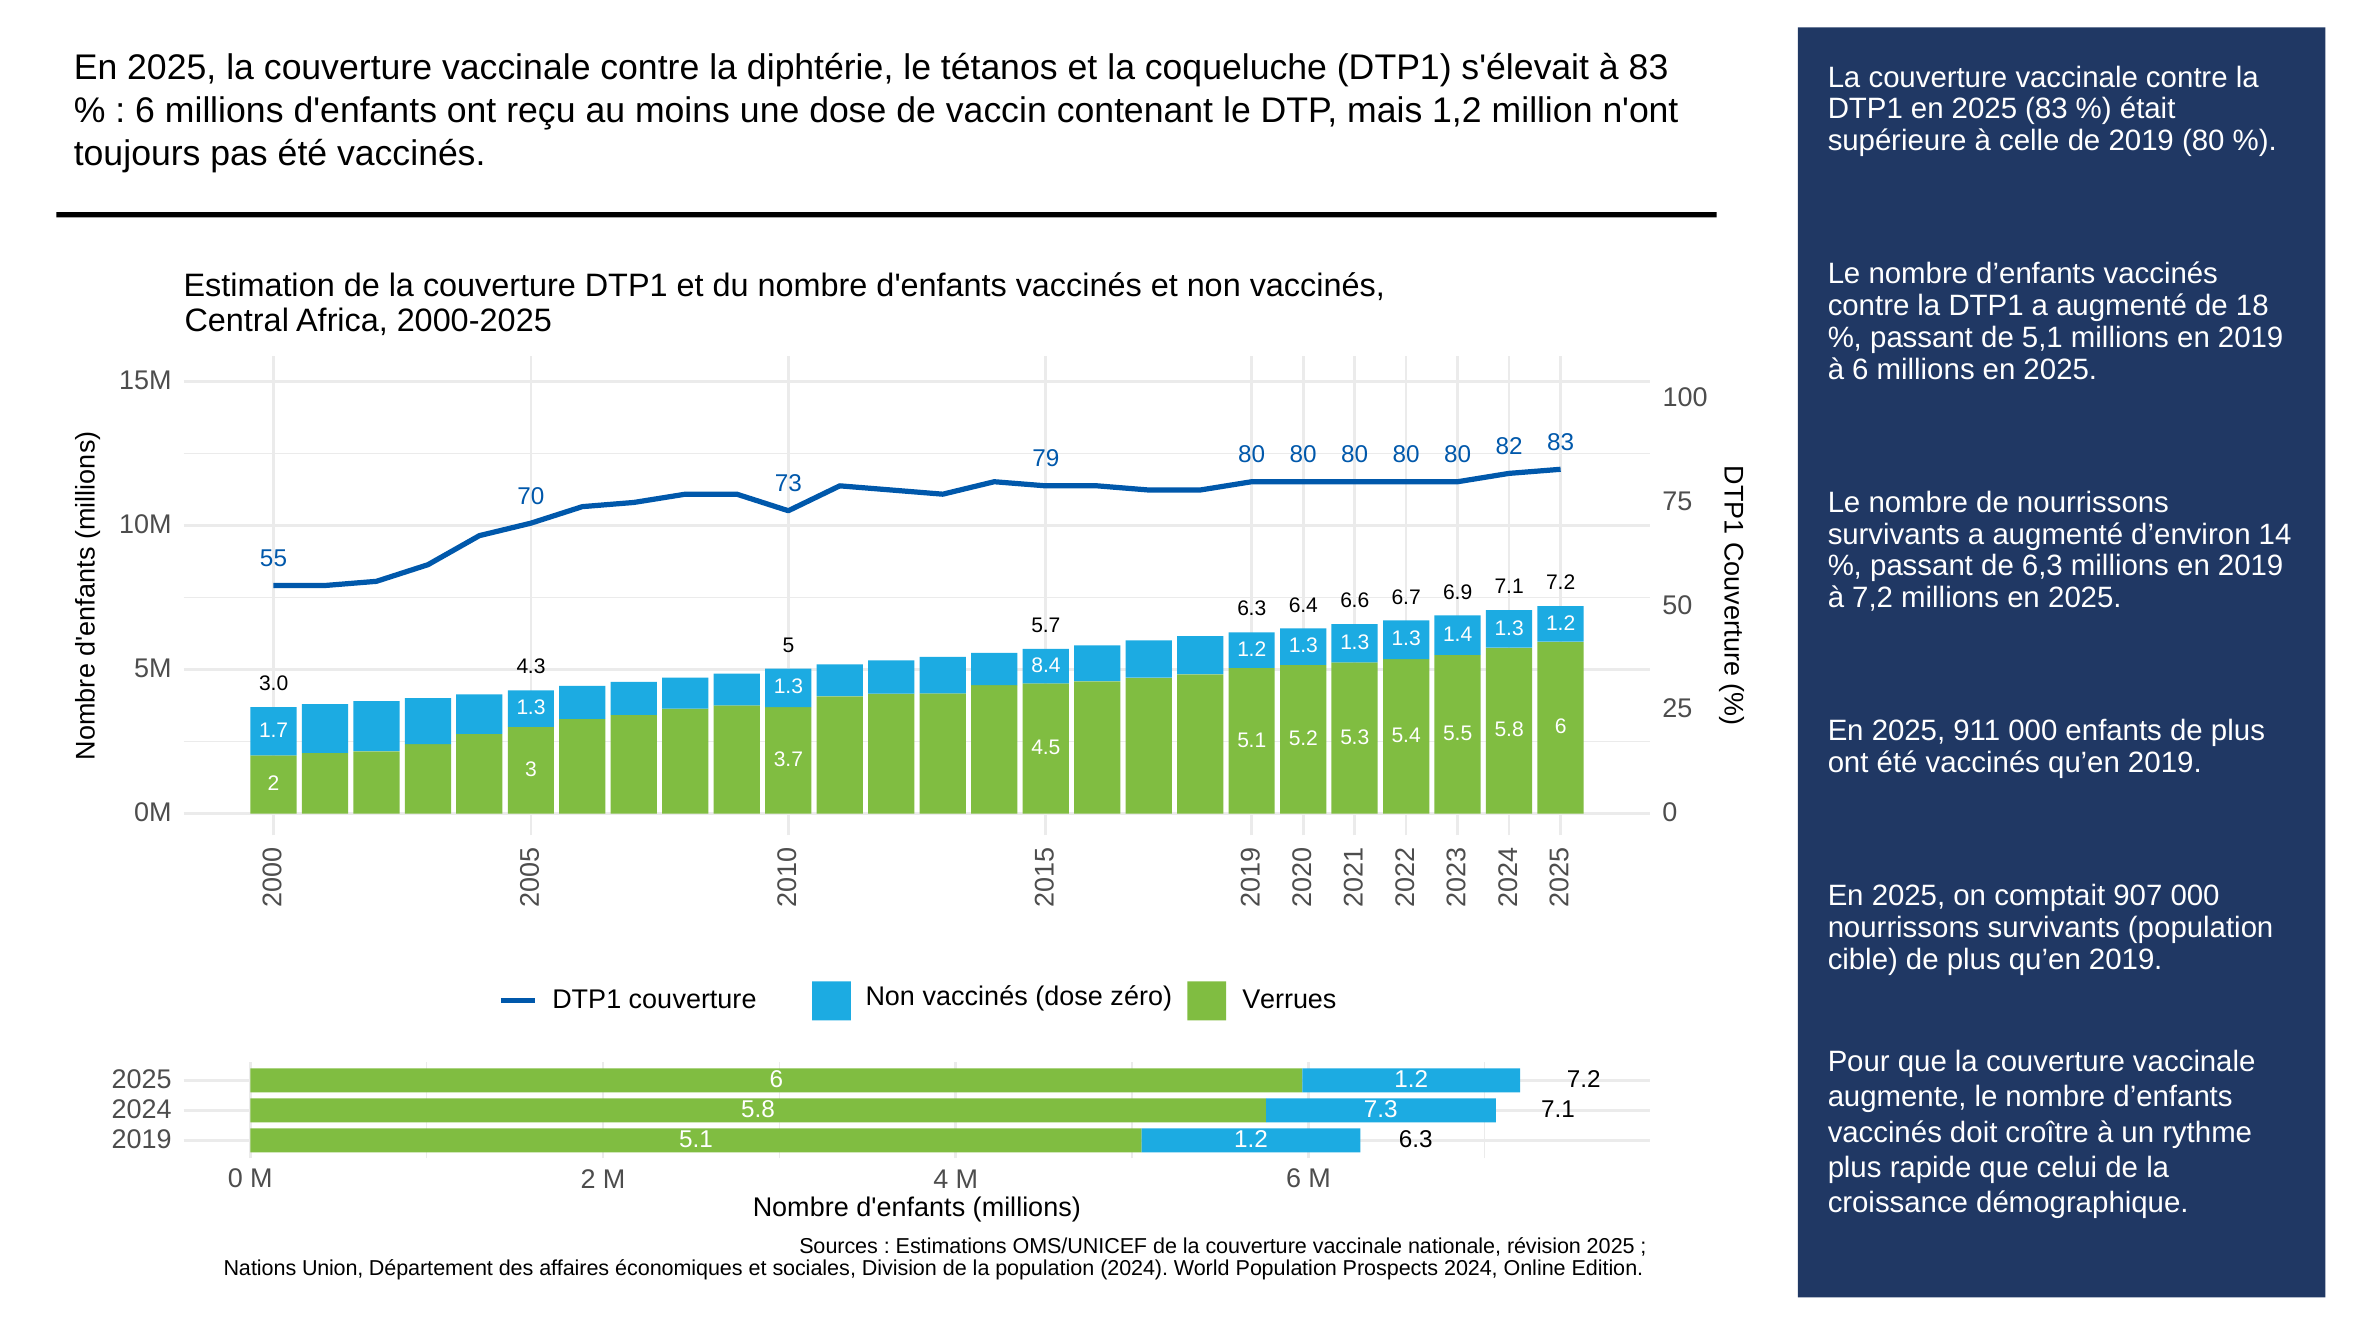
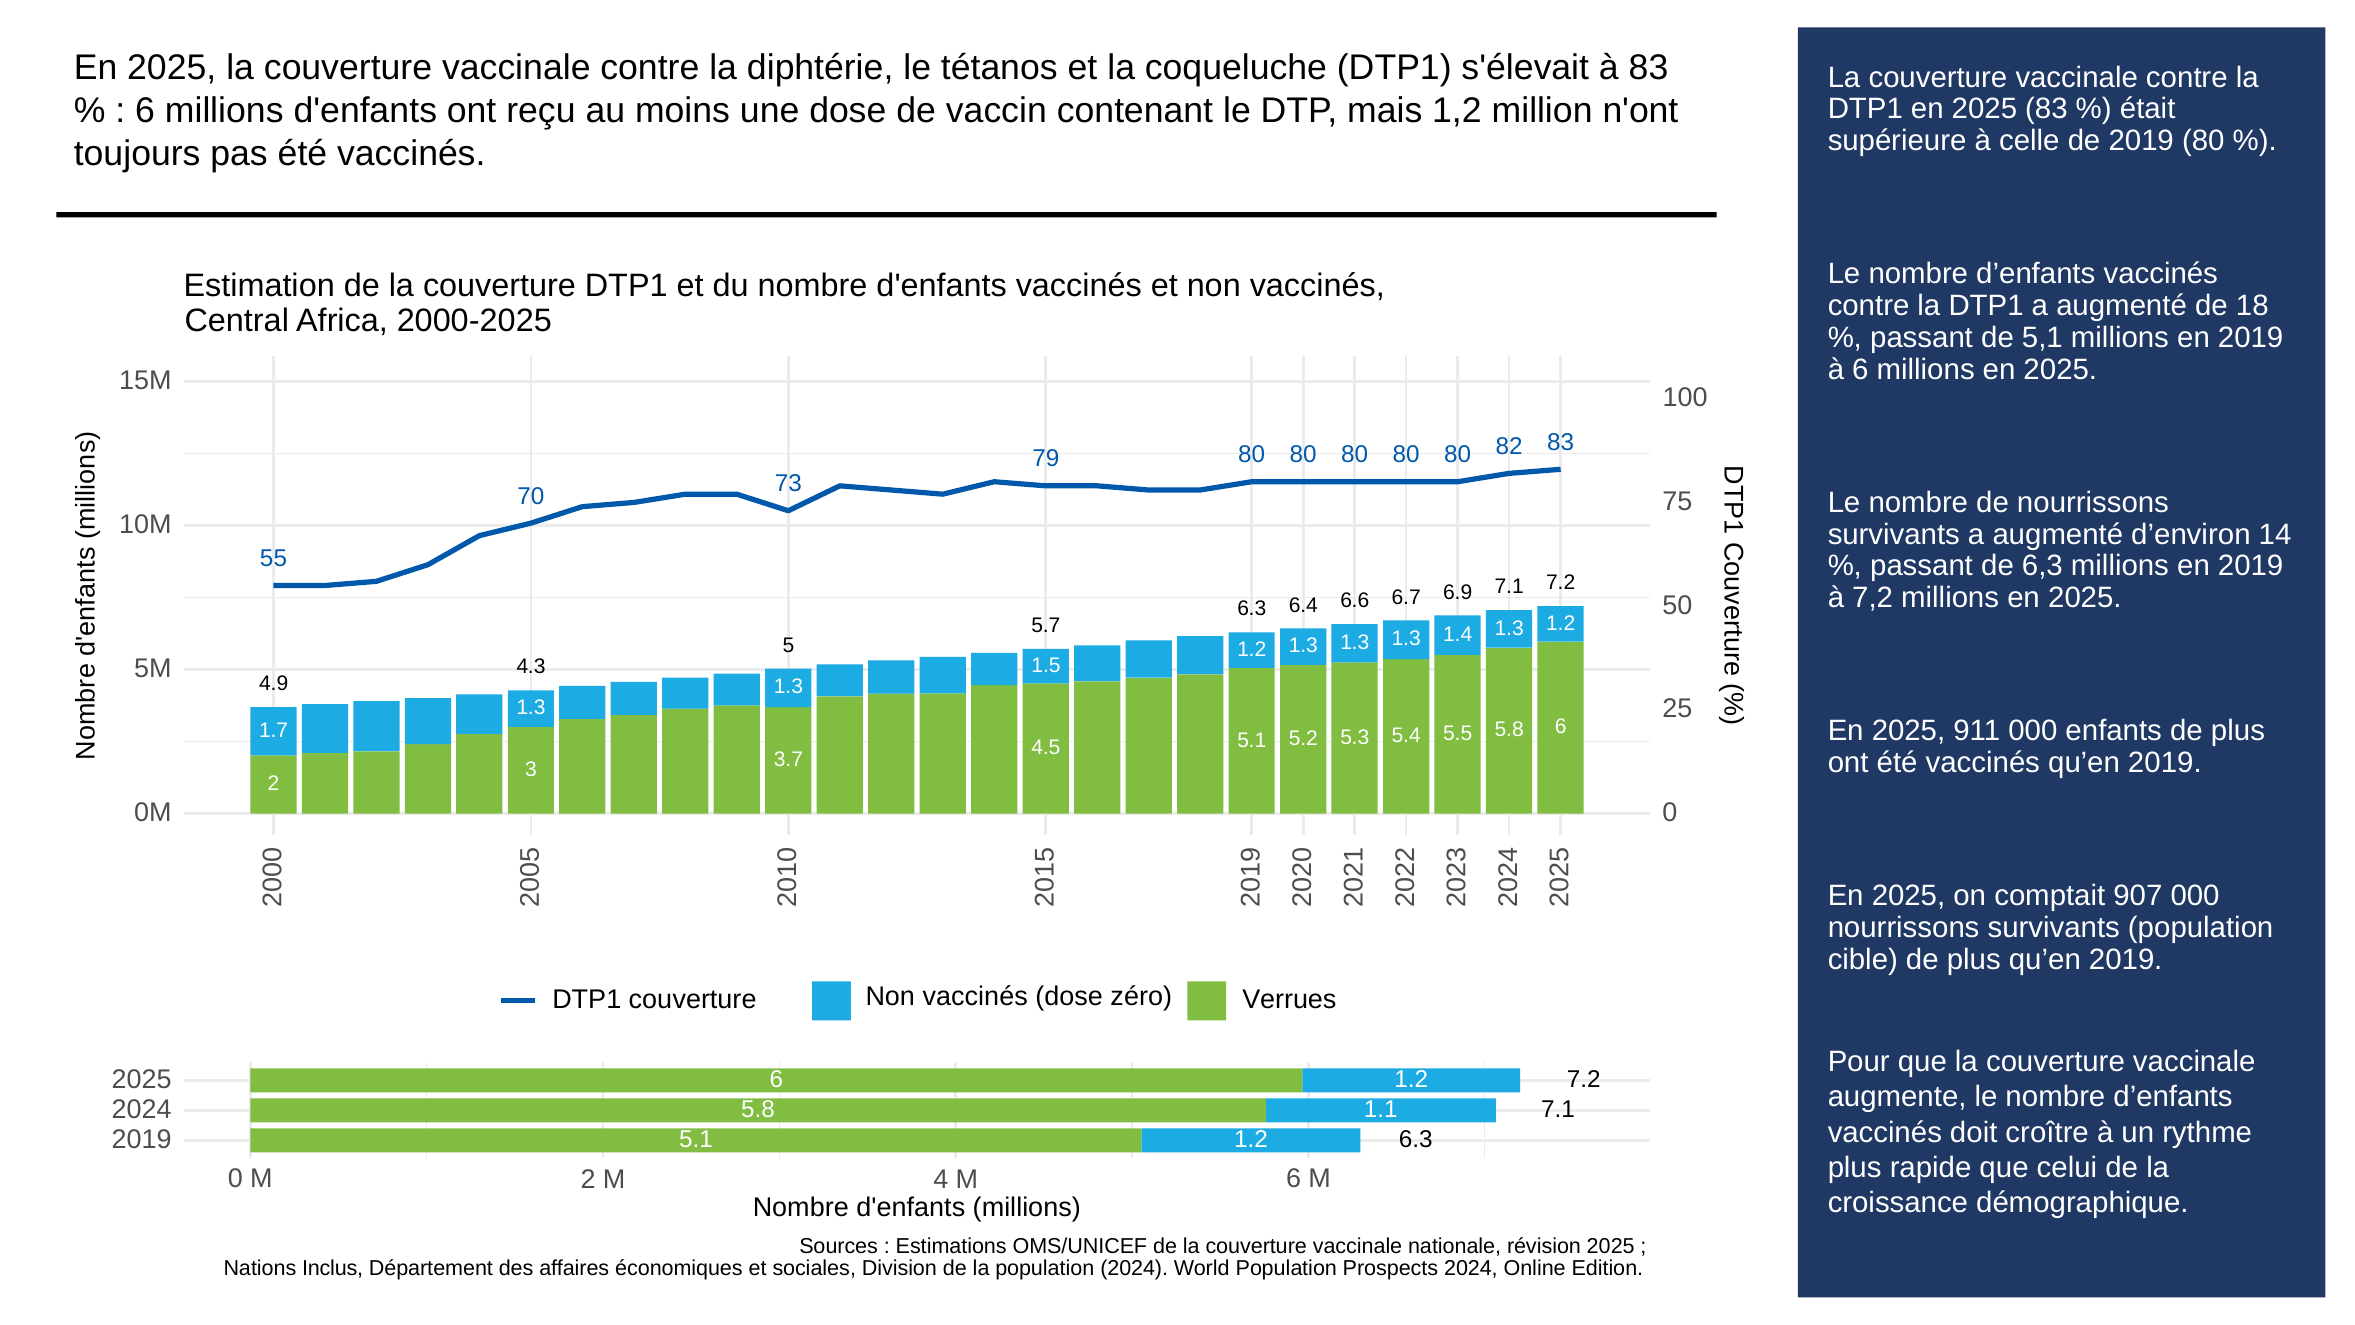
8.4: 8.4 -> 1.5 (1046, 665)
3.0: 3.0 -> 4.9 (274, 683)
7.3: 7.3 -> 1.1 (1381, 1109)
Union: Union -> Inclus (333, 1268)
